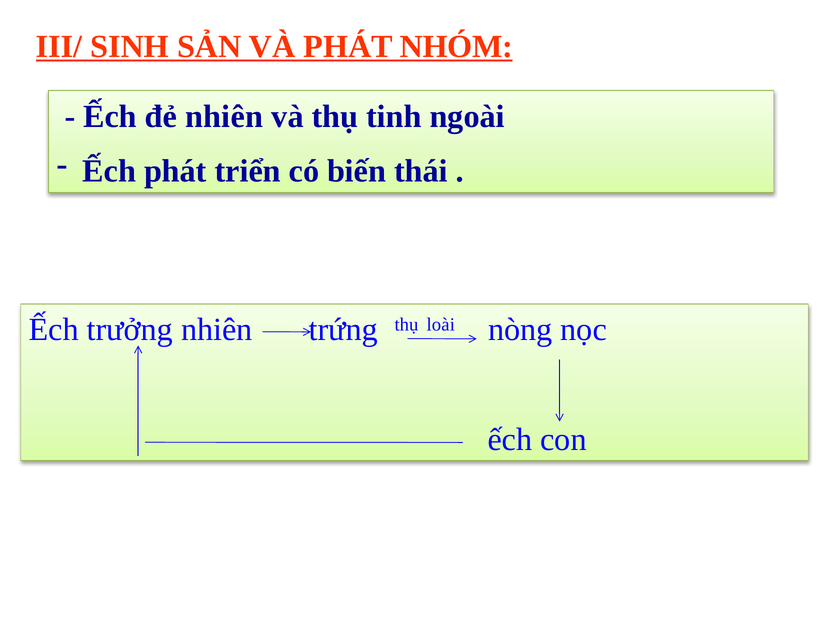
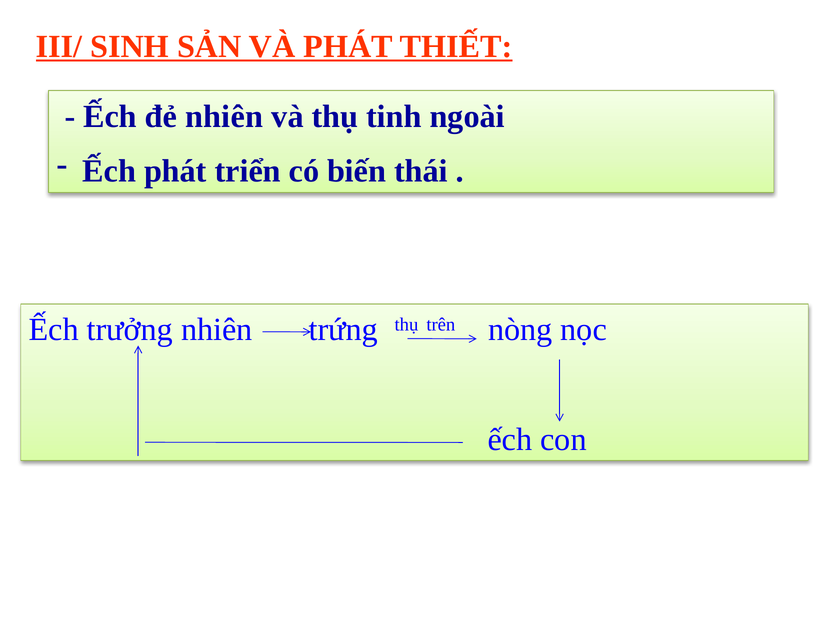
NHÓM: NHÓM -> THIẾT (456, 46)
loài: loài -> trên (441, 324)
